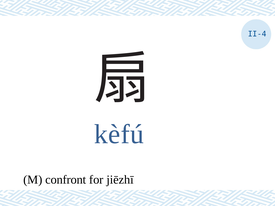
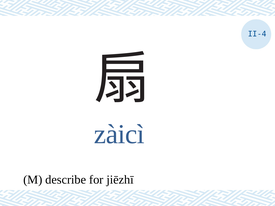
kèfú: kèfú -> zàicì (119, 134)
confront: confront -> describe (66, 180)
